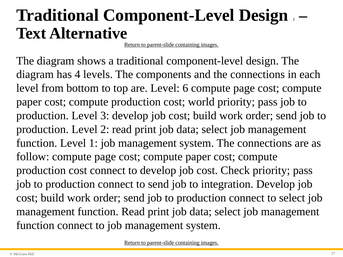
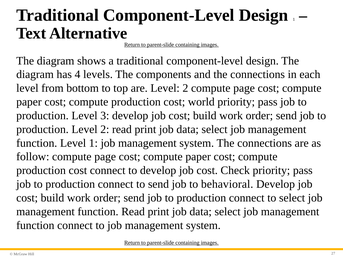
are Level 6: 6 -> 2 (185, 88)
integration: integration -> behavioral (227, 184)
